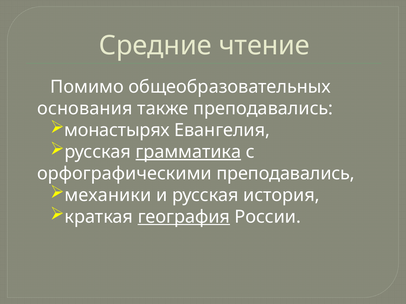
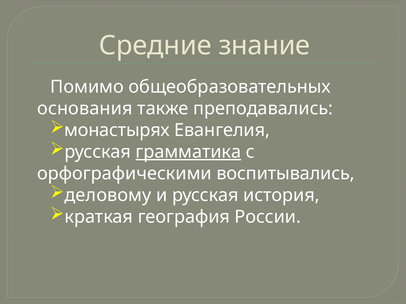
чтение: чтение -> знание (264, 46)
орфографическими преподавались: преподавались -> воспитывались (286, 174)
механики: механики -> деловому (108, 195)
география underline: present -> none (184, 217)
